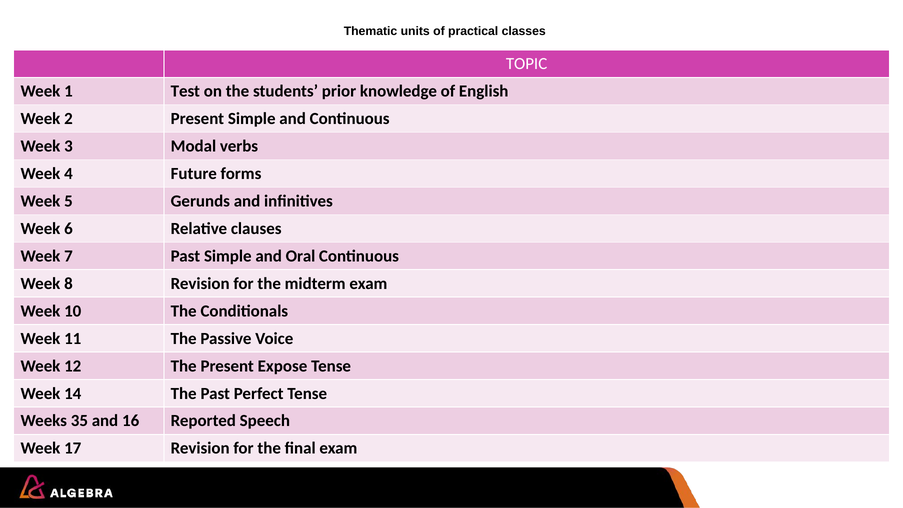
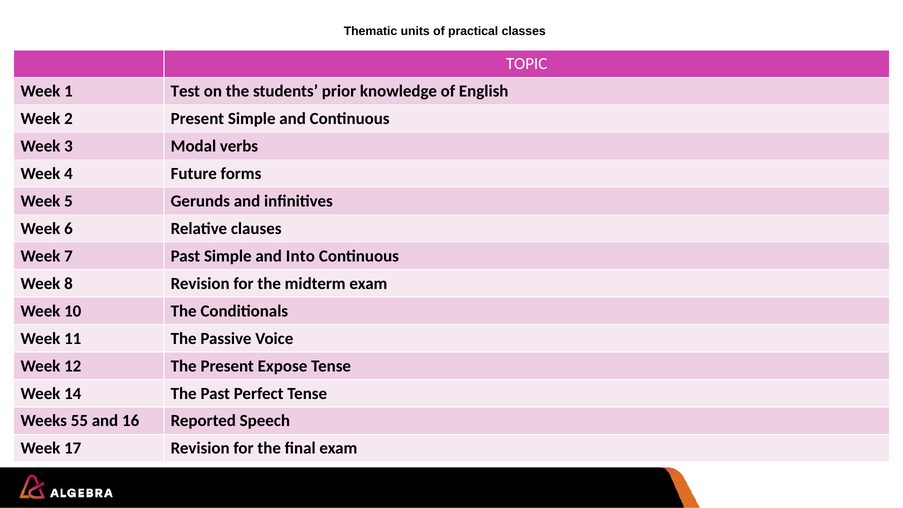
Oral: Oral -> Into (300, 256)
35: 35 -> 55 (79, 421)
